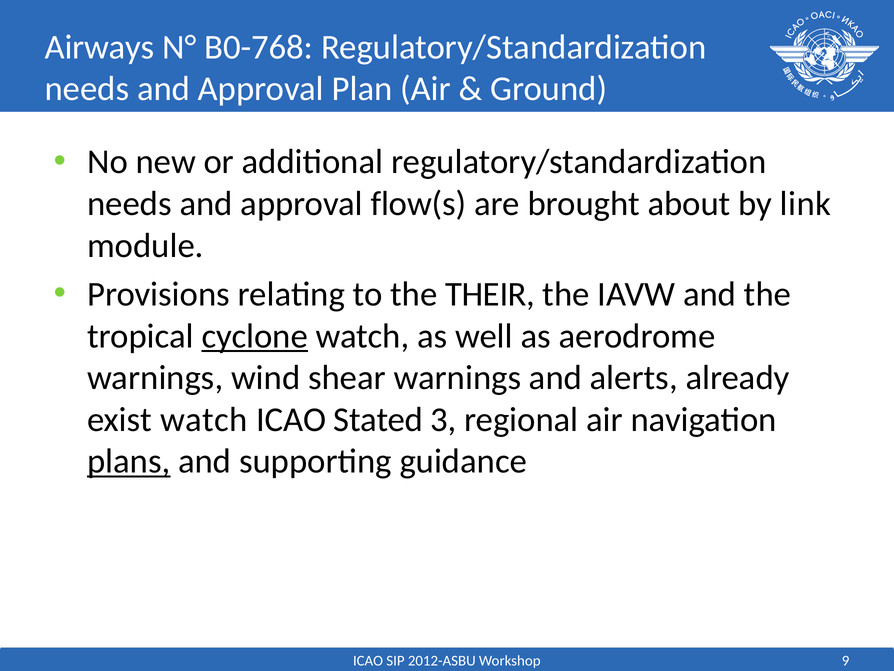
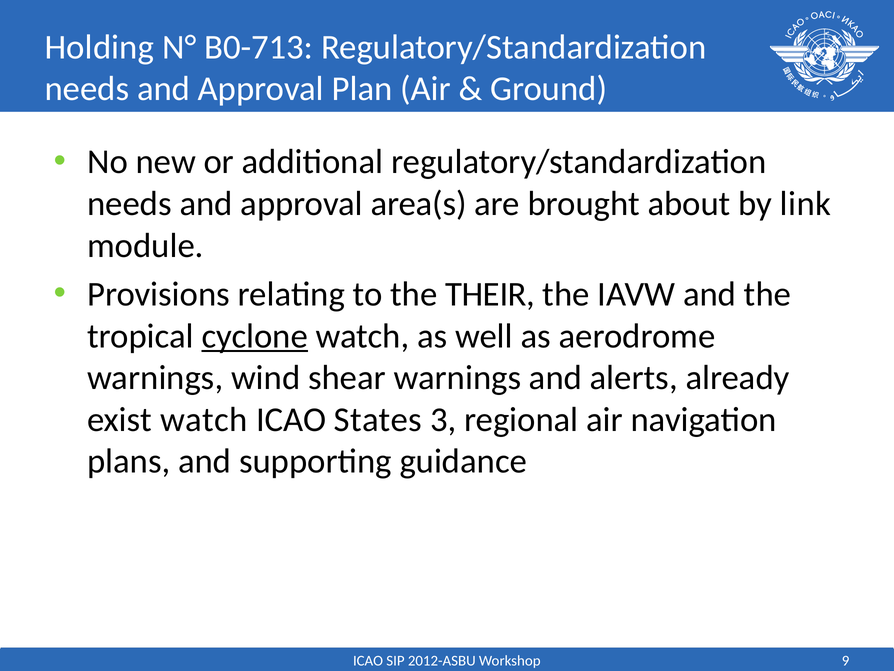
Airways: Airways -> Holding (99, 47)
B0-768: B0-768 -> B0-713 (259, 47)
flow(s: flow(s -> area(s (419, 204)
Stated: Stated -> States (378, 419)
plans underline: present -> none (129, 461)
